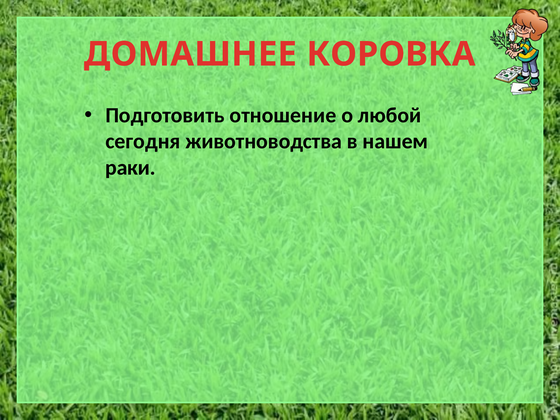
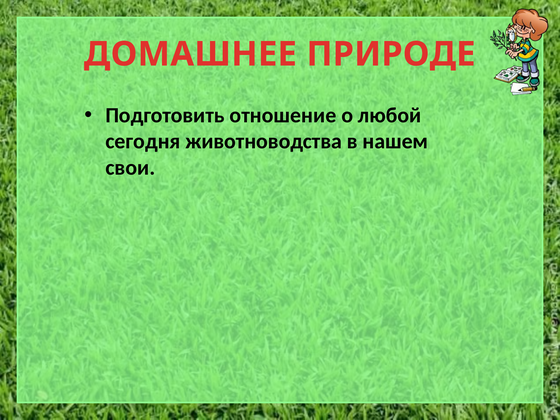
КОРОВКА: КОРОВКА -> ПРИРОДЕ (391, 54)
раки: раки -> свои (130, 168)
